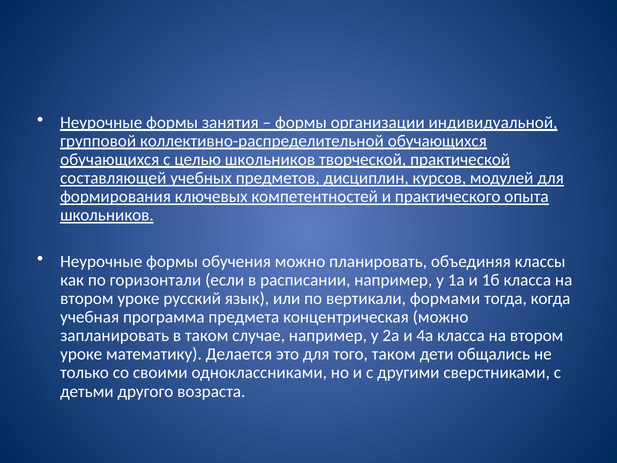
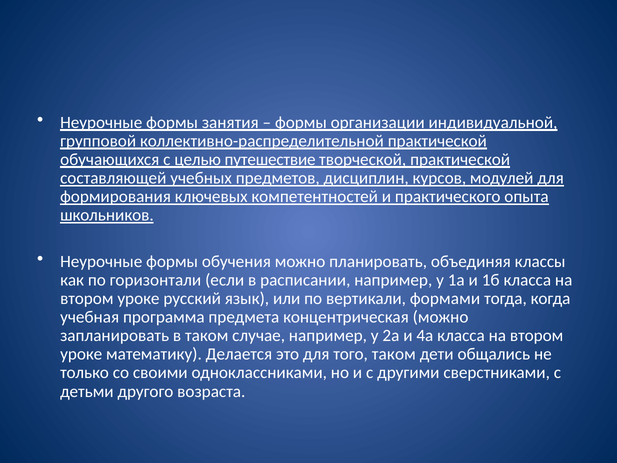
коллективно-распределительной обучающихся: обучающихся -> практической (437, 141)
целью школьников: школьников -> путешествие (270, 160)
